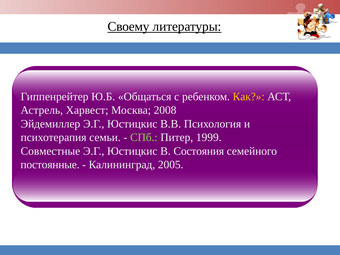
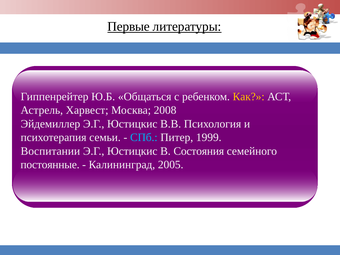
Своему: Своему -> Первые (129, 26)
СПб colour: light green -> light blue (144, 137)
Совместные: Совместные -> Воспитании (50, 151)
